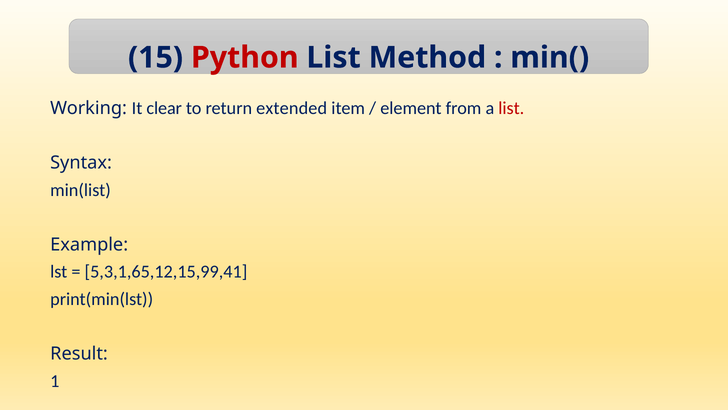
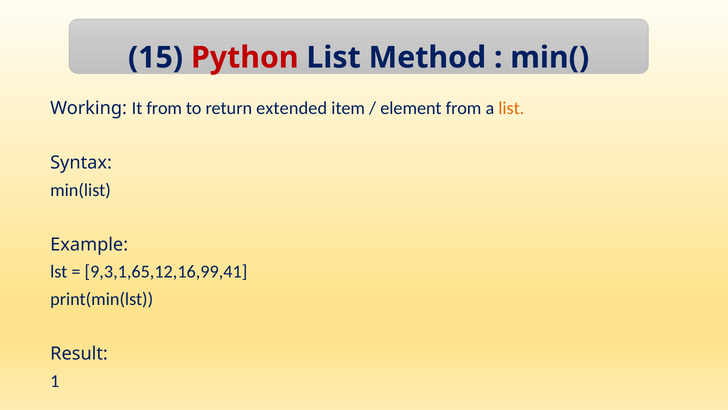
It clear: clear -> from (164, 108)
list colour: red -> orange (511, 108)
5,3,1,65,12,15,99,41: 5,3,1,65,12,15,99,41 -> 9,3,1,65,12,16,99,41 (166, 272)
